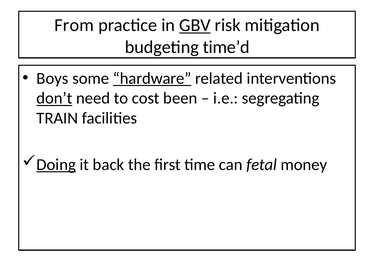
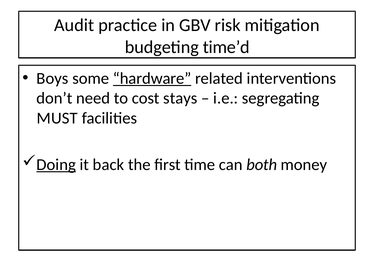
From: From -> Audit (74, 25)
GBV underline: present -> none (195, 25)
don’t underline: present -> none (54, 98)
been: been -> stays (180, 98)
TRAIN: TRAIN -> MUST (57, 118)
fetal: fetal -> both (262, 165)
